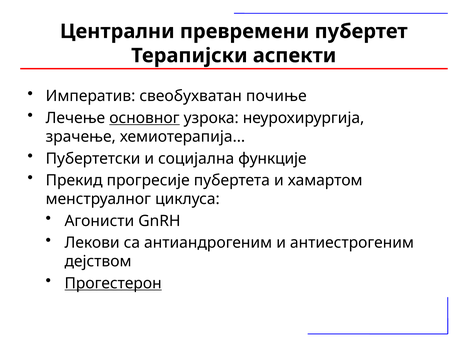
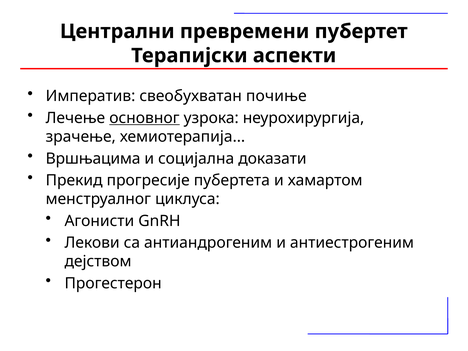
Пубертетски: Пубертетски -> Вршњацима (93, 159)
функције: функције -> доказати (272, 159)
Прогестерон underline: present -> none (113, 283)
